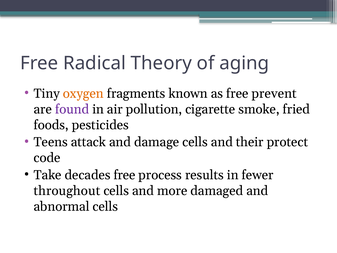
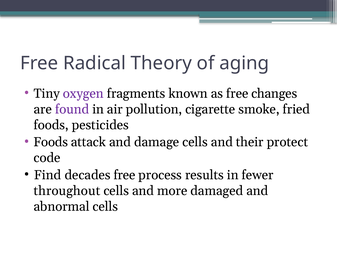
oxygen colour: orange -> purple (83, 93)
prevent: prevent -> changes (274, 93)
Teens: Teens -> Foods (51, 142)
Take: Take -> Find (48, 175)
